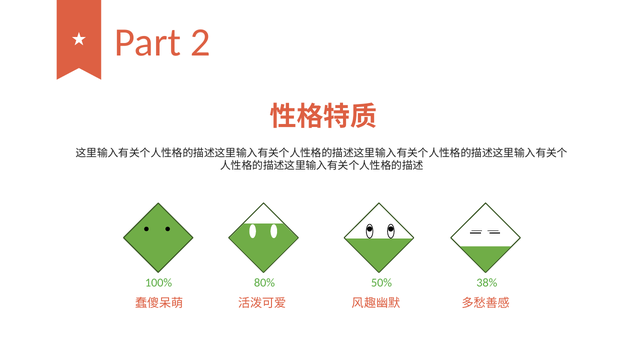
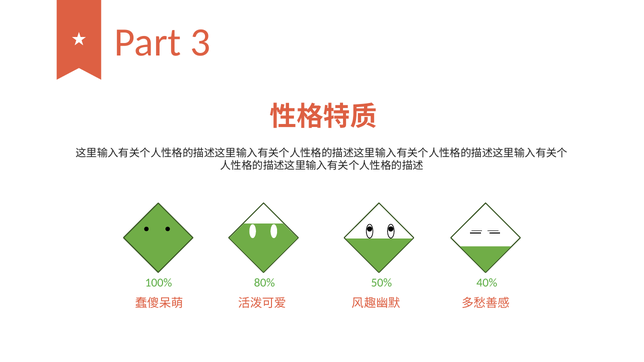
2: 2 -> 3 (200, 42)
38%: 38% -> 40% (487, 283)
